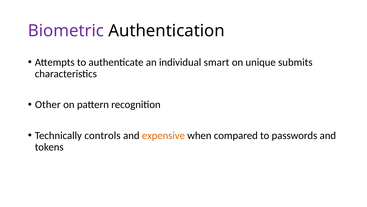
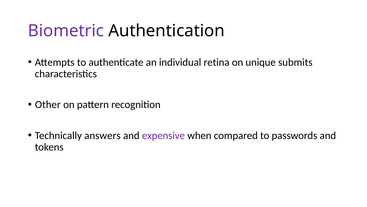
smart: smart -> retina (217, 62)
controls: controls -> answers (102, 135)
expensive colour: orange -> purple (163, 135)
